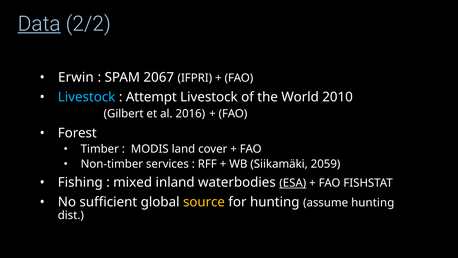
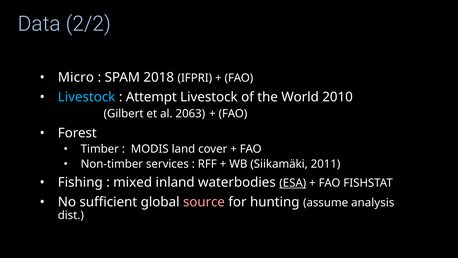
Data underline: present -> none (39, 24)
Erwin: Erwin -> Micro (76, 77)
2067: 2067 -> 2018 (159, 77)
2016: 2016 -> 2063 (190, 114)
2059: 2059 -> 2011 (326, 164)
source colour: yellow -> pink (204, 202)
assume hunting: hunting -> analysis (373, 202)
